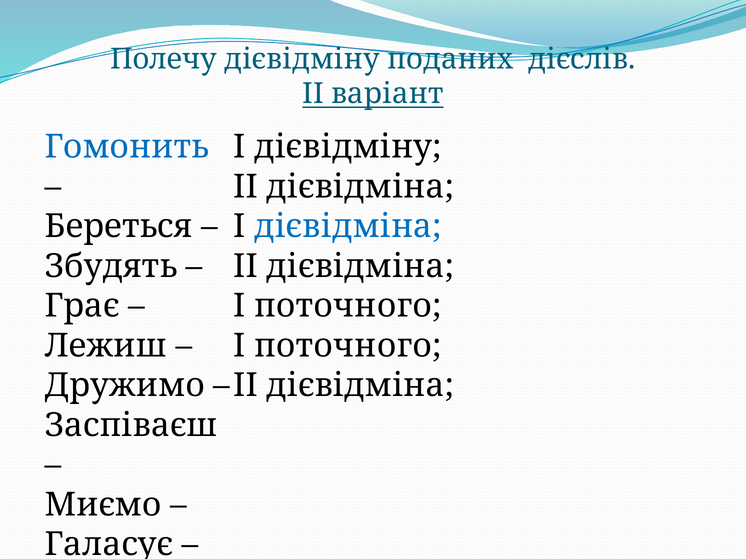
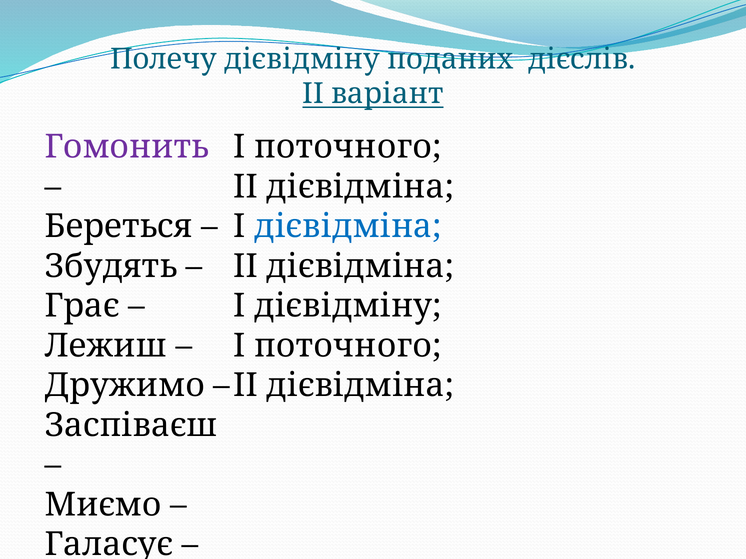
Гомонить colour: blue -> purple (127, 147)
дієвідміну: дієвідміну -> поточного (348, 147)
поточного: поточного -> дієвідміну (348, 306)
